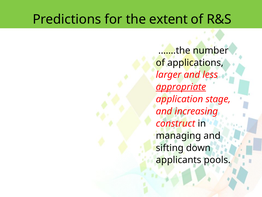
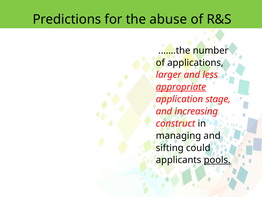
extent: extent -> abuse (168, 19)
down: down -> could (198, 148)
pools underline: none -> present (217, 160)
